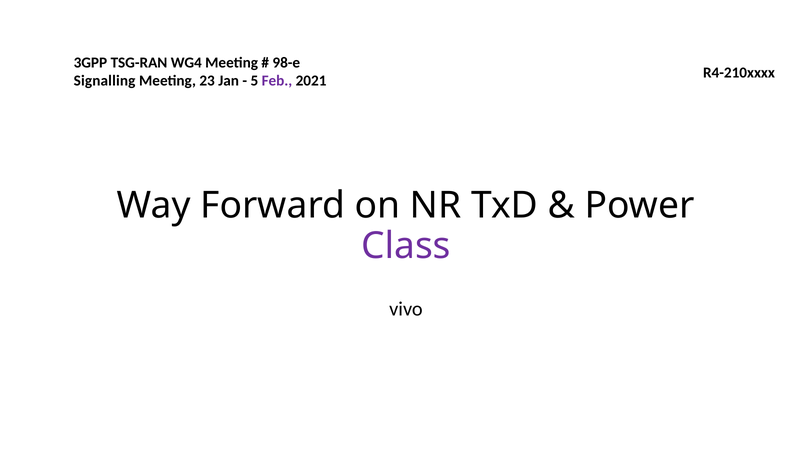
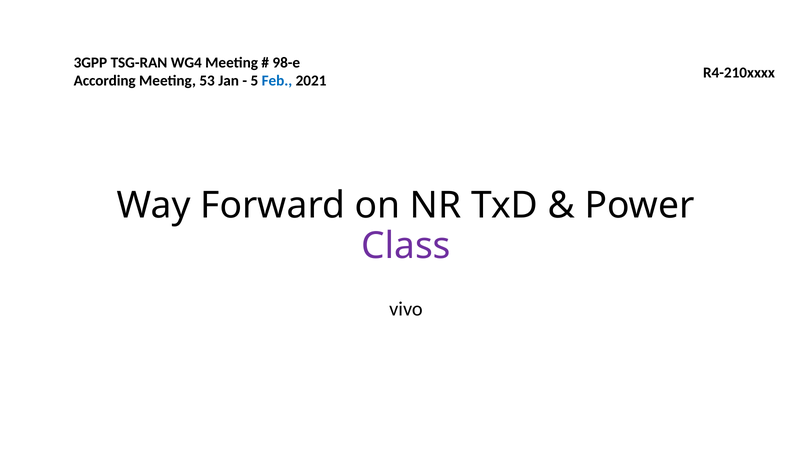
Signalling: Signalling -> According (105, 81)
23: 23 -> 53 (207, 81)
Feb colour: purple -> blue (277, 81)
